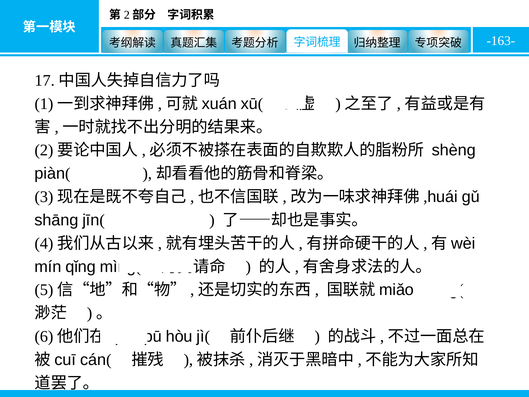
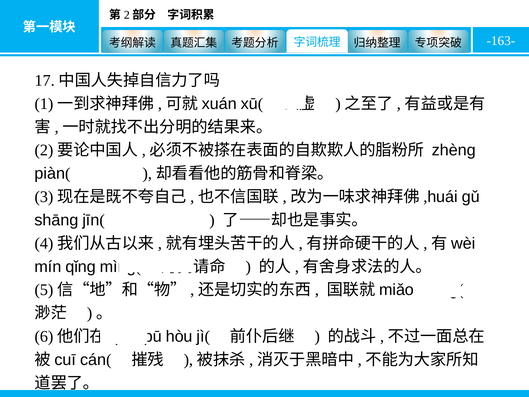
shèng: shèng -> zhèng (454, 150)
